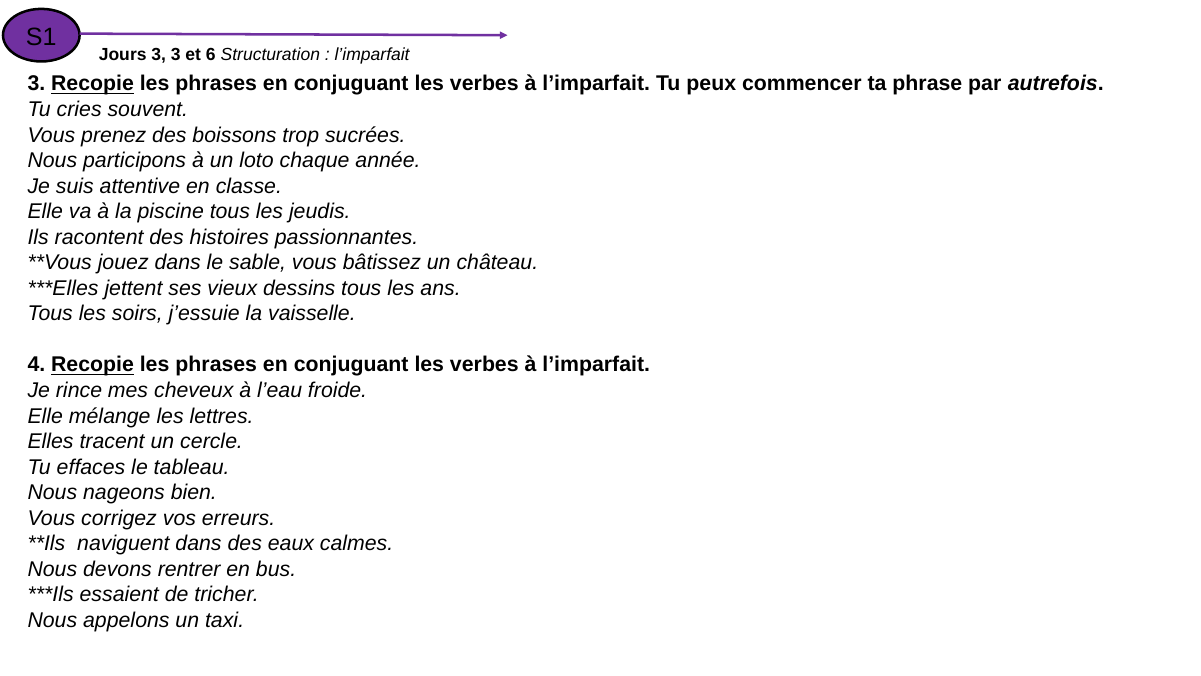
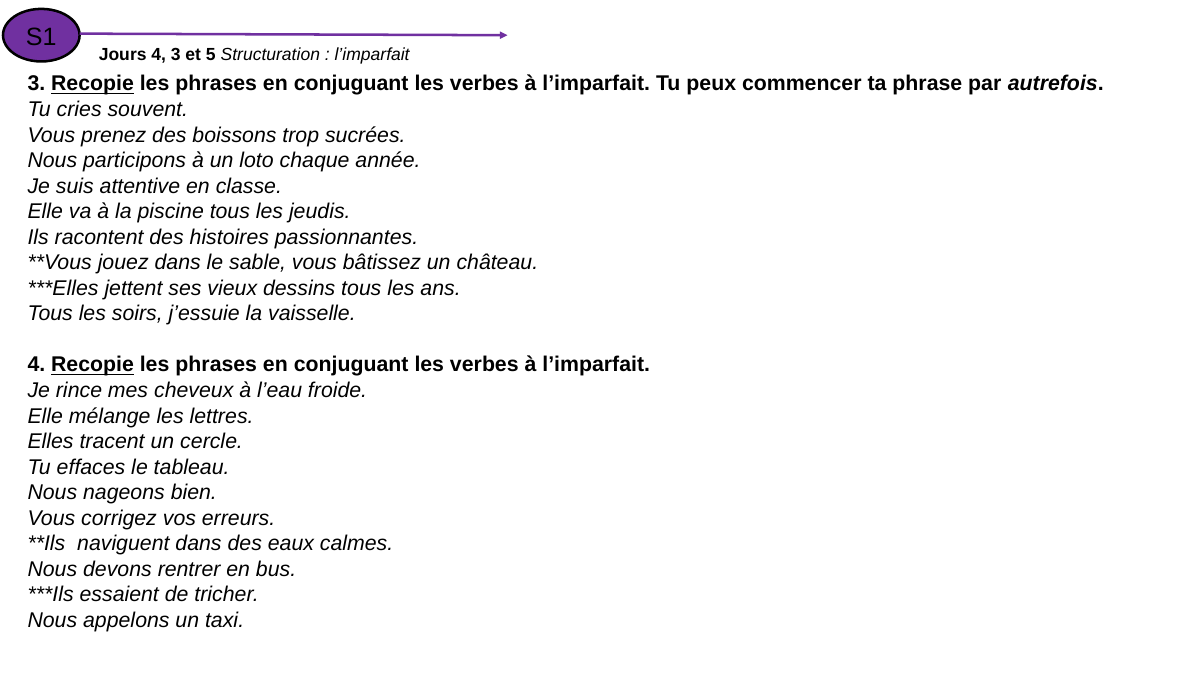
Jours 3: 3 -> 4 (159, 55)
6: 6 -> 5 (211, 55)
